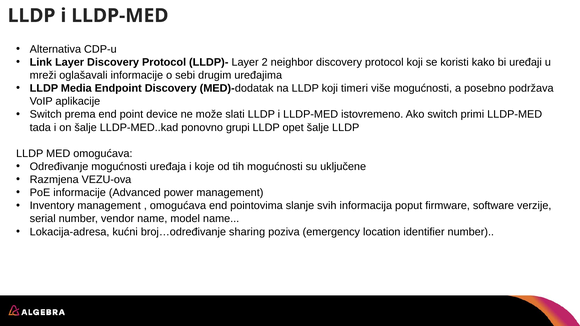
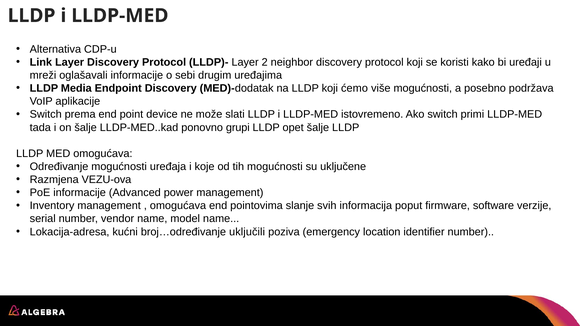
timeri: timeri -> ćemo (354, 88)
sharing: sharing -> uključili (247, 232)
